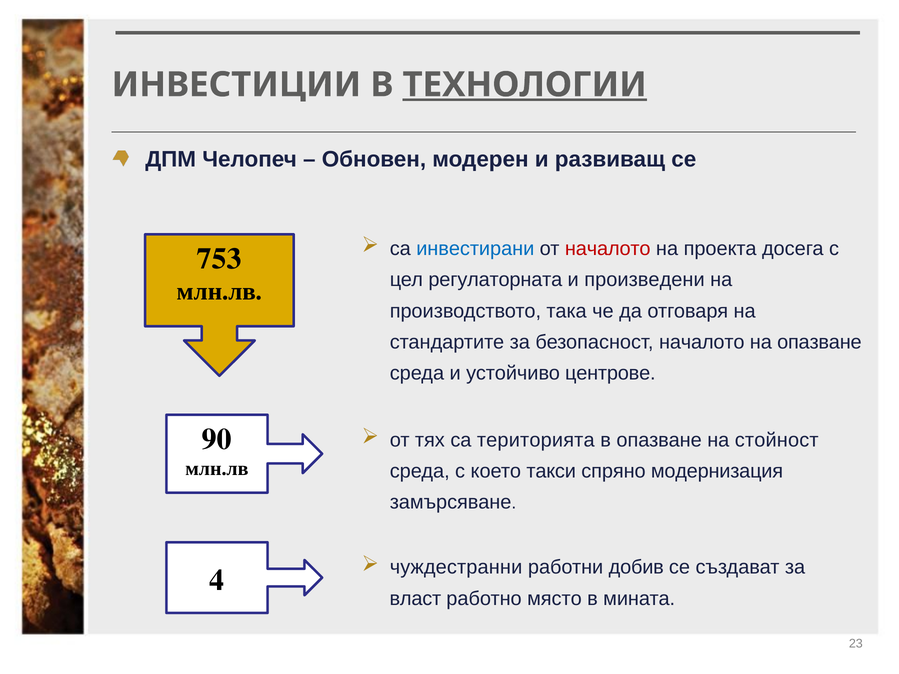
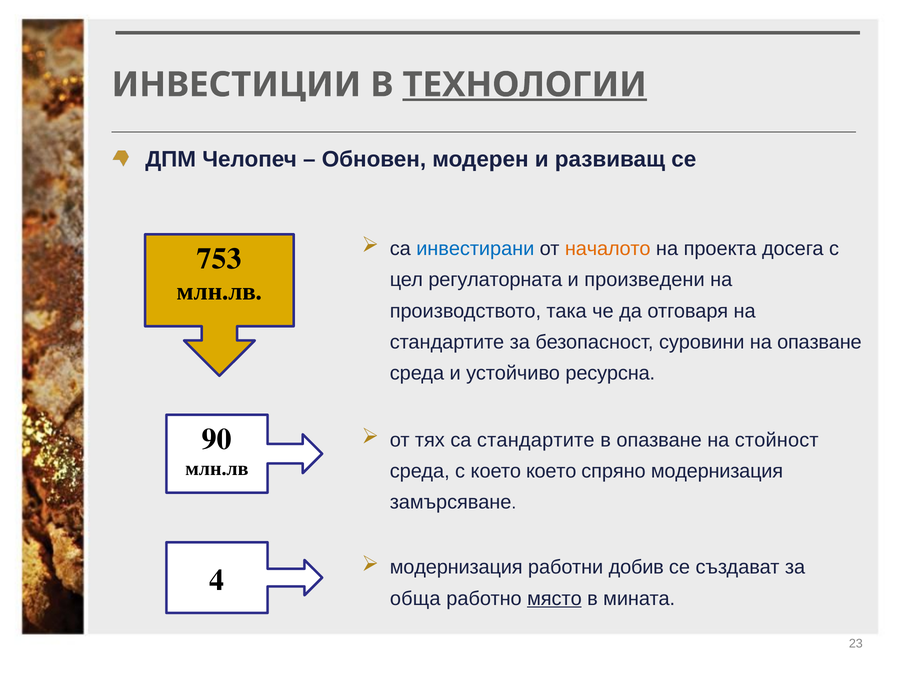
началото colour: red -> orange (608, 249)
безопасност началото: началото -> суровини (702, 342)
центрове: центрове -> ресурсна (610, 373)
са територията: територията -> стандартите (536, 440)
което такси: такси -> което (551, 471)
чуждестранни: чуждестранни -> модернизация (456, 567)
власт: власт -> обща (415, 599)
място underline: none -> present (554, 599)
